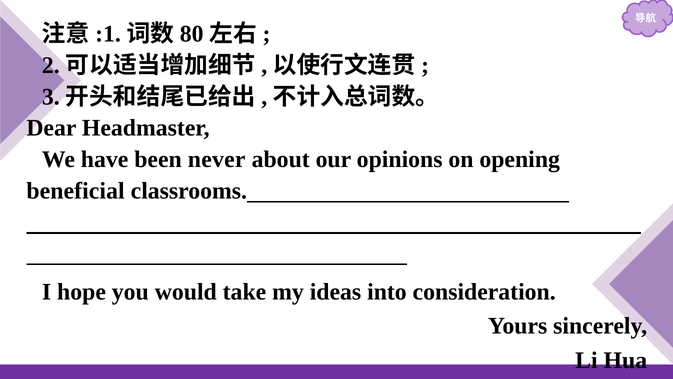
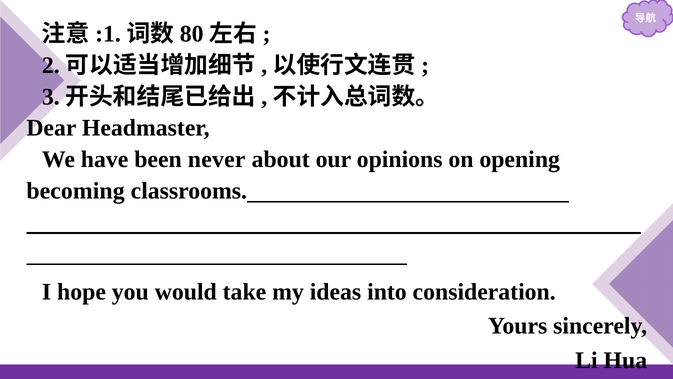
beneficial: beneficial -> becoming (76, 191)
